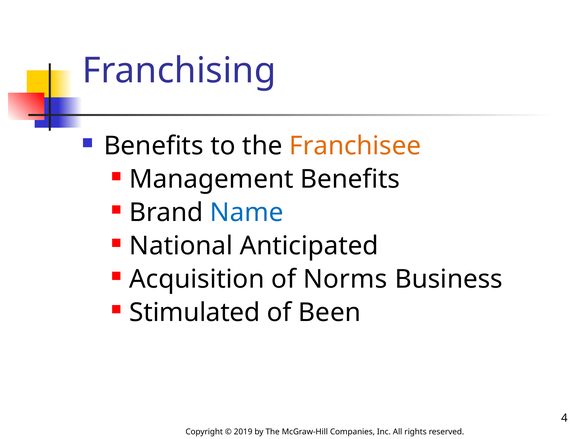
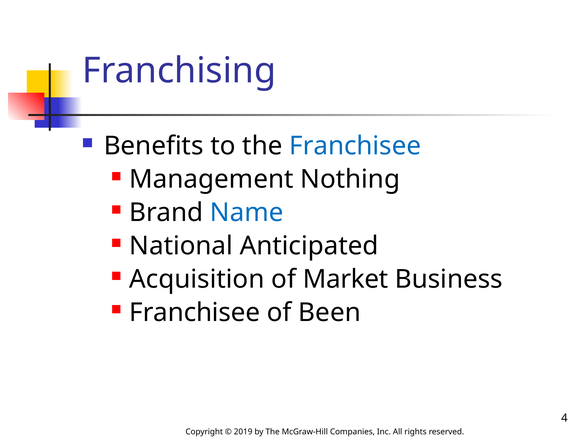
Franchisee colour: orange -> blue (355, 146)
Management Benefits: Benefits -> Nothing (350, 180)
Norms: Norms -> Market (346, 280)
Stimulated: Stimulated -> Franchisee (195, 313)
